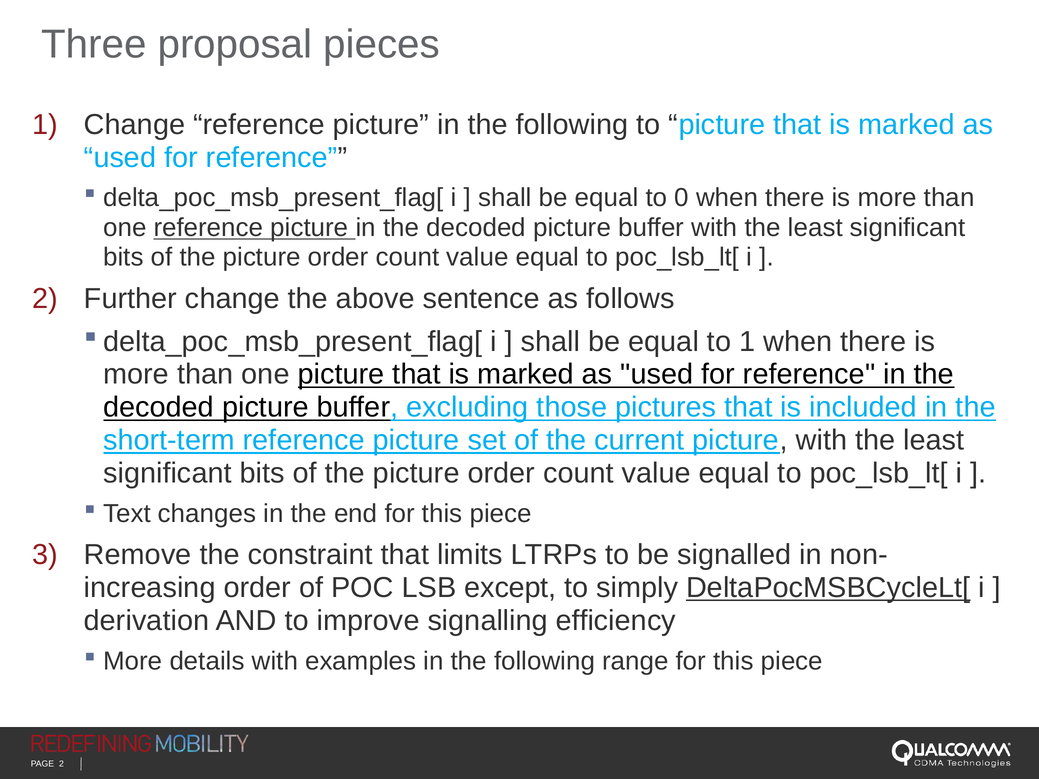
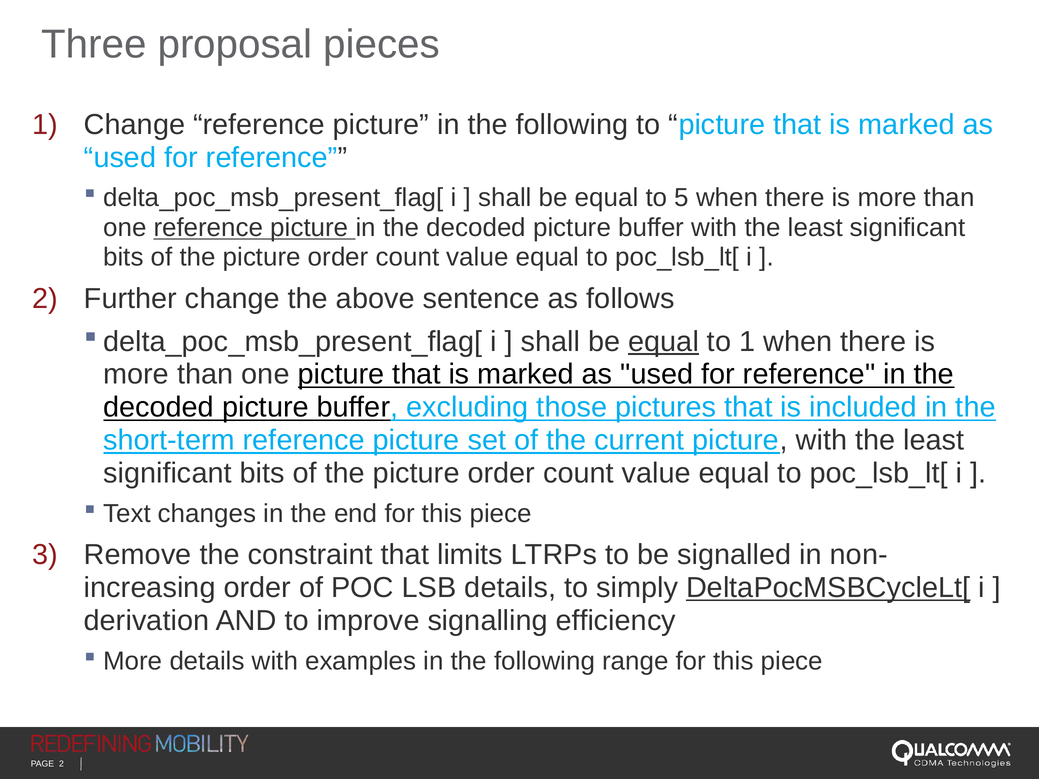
0: 0 -> 5 (682, 198)
equal underline: none -> present (664, 342)
LSB except: except -> details (510, 588)
